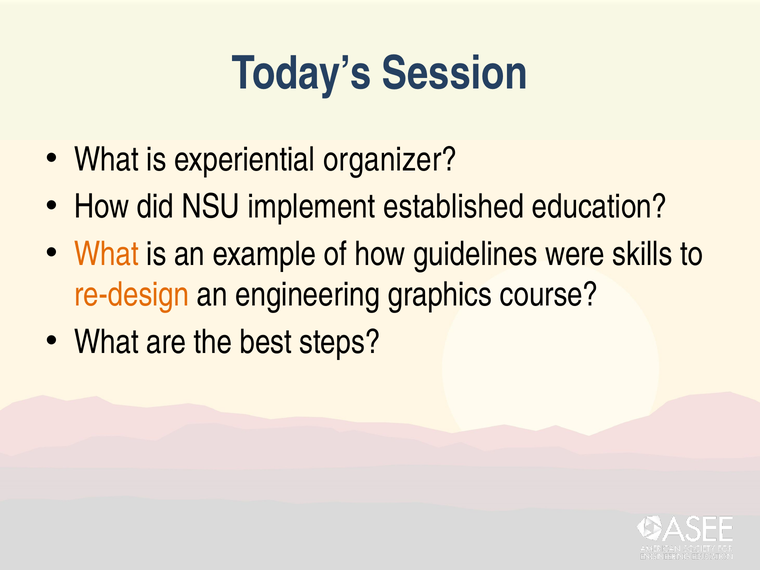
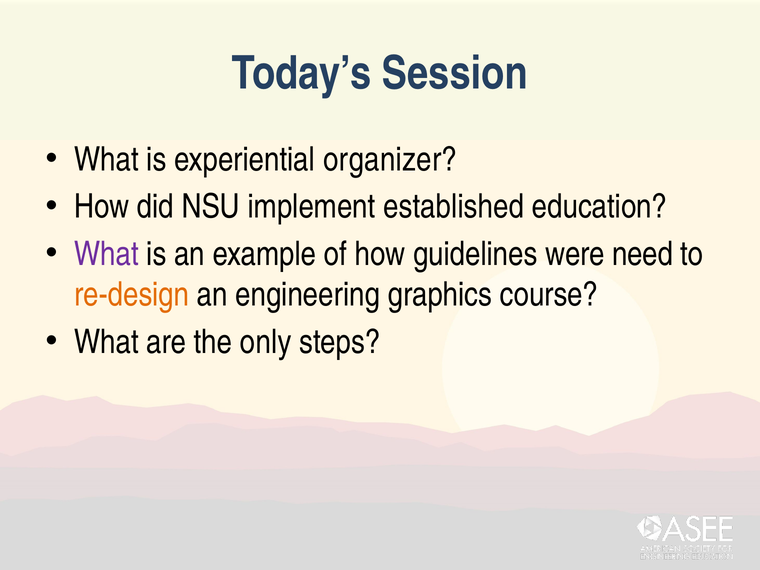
What colour: orange -> purple (106, 254)
skills: skills -> need (643, 254)
best: best -> only (266, 342)
